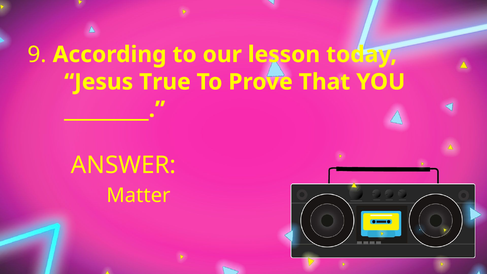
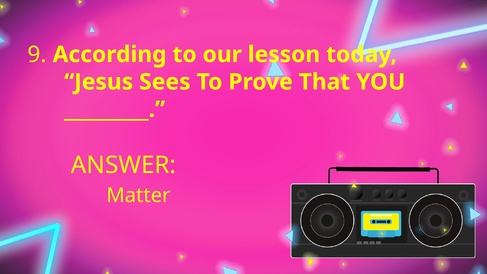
True: True -> Sees (165, 82)
